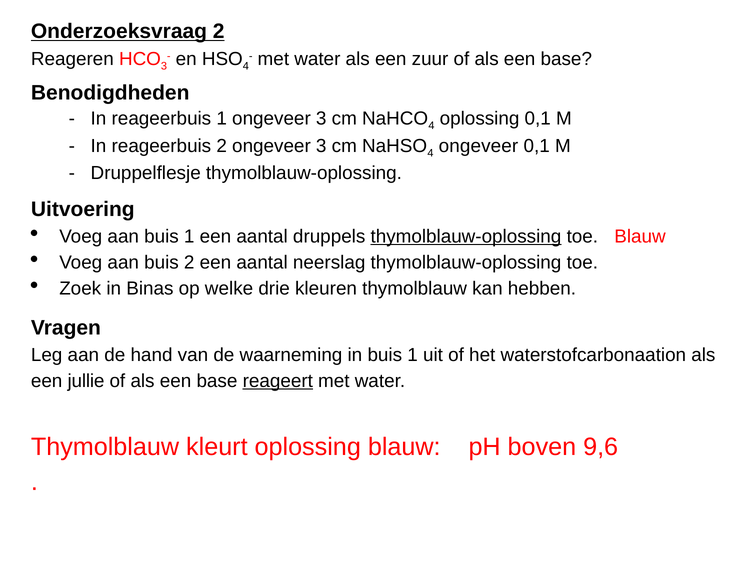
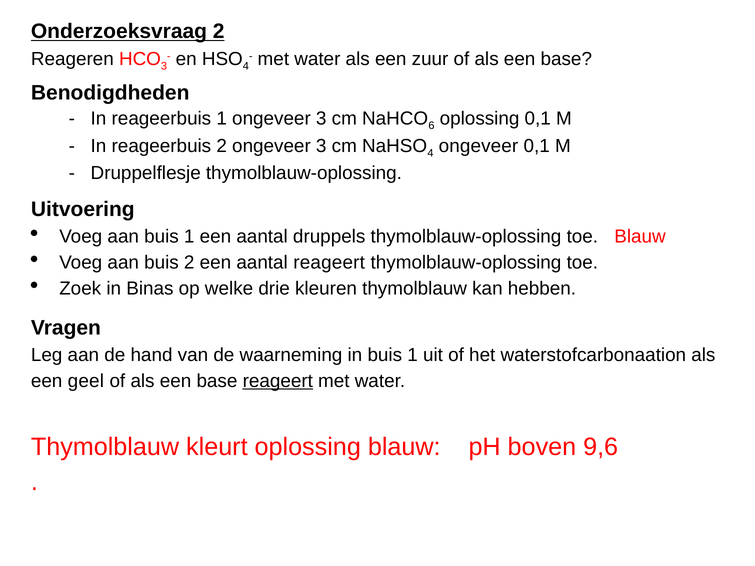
4: 4 -> 6 (432, 126)
thymolblauw-oplossing underline: present -> none (466, 237)
aantal neerslag: neerslag -> reageert (329, 263)
jullie: jullie -> geel (86, 381)
